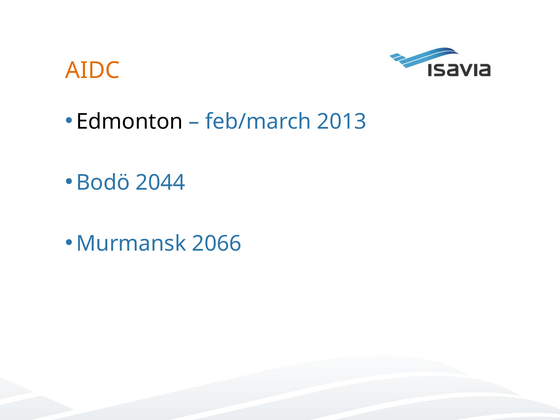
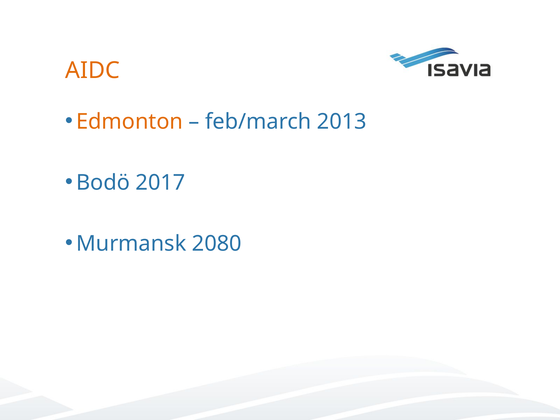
Edmonton colour: black -> orange (130, 122)
2044: 2044 -> 2017 (161, 183)
2066: 2066 -> 2080 (217, 244)
